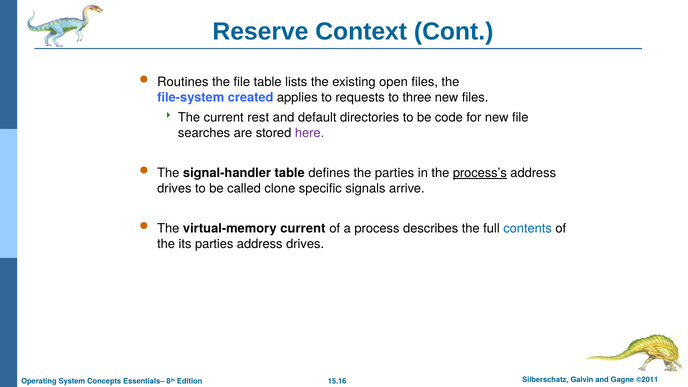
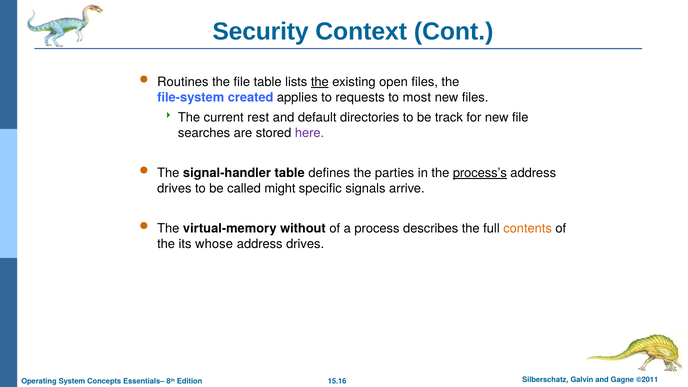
Reserve: Reserve -> Security (261, 31)
the underline: none -> present (320, 82)
three: three -> most (417, 97)
code: code -> track (449, 117)
clone: clone -> might (280, 188)
virtual-memory current: current -> without (303, 228)
contents colour: blue -> orange (528, 228)
its parties: parties -> whose (214, 244)
